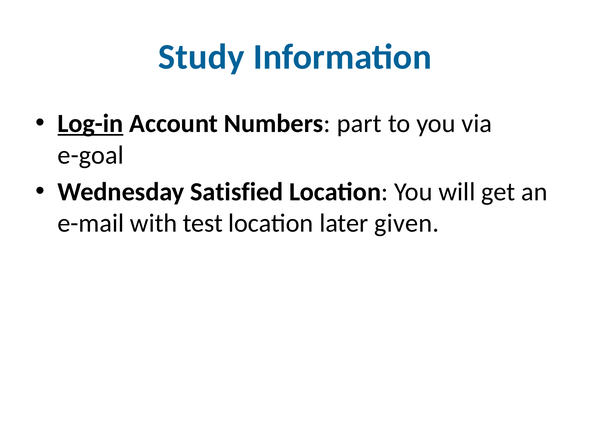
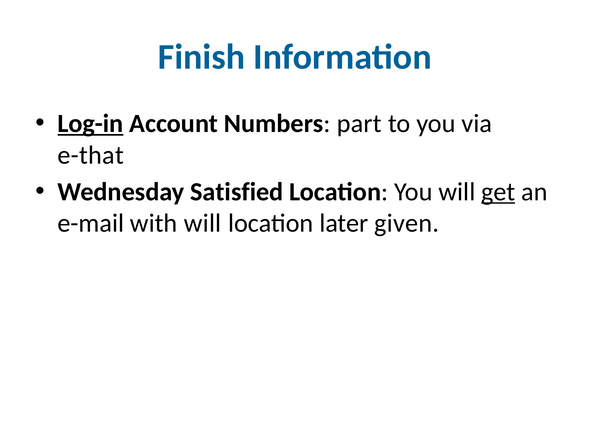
Study: Study -> Finish (202, 57)
e-goal: e-goal -> e-that (91, 155)
get underline: none -> present (498, 192)
with test: test -> will (203, 223)
